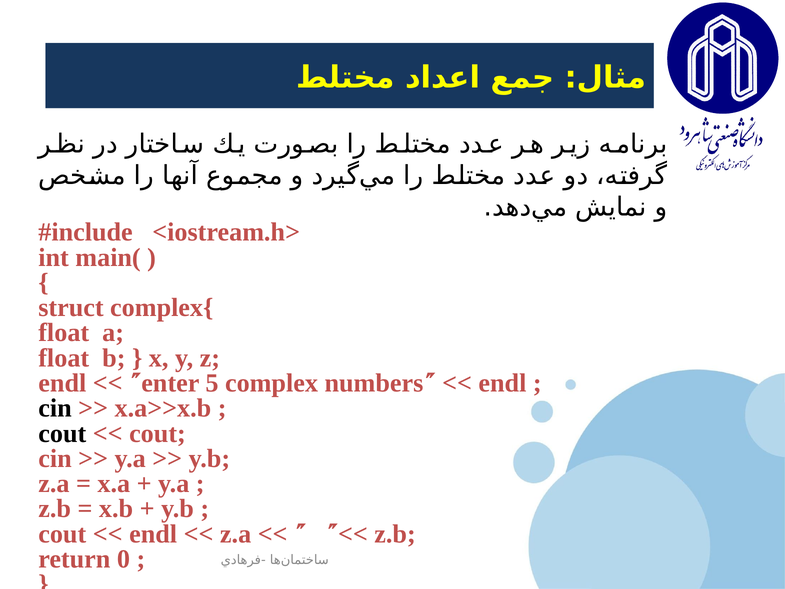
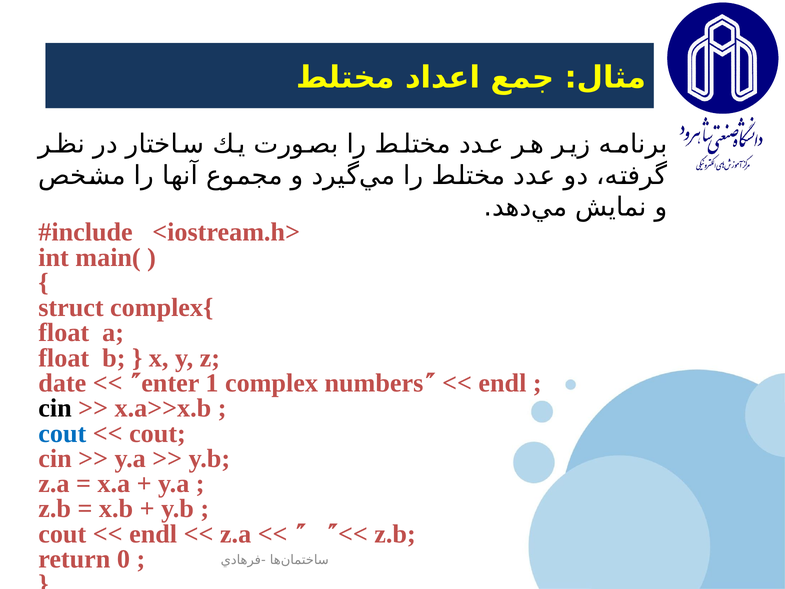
endl: endl -> date (62, 383)
5: 5 -> 1 (212, 383)
cout colour: black -> blue (62, 433)
